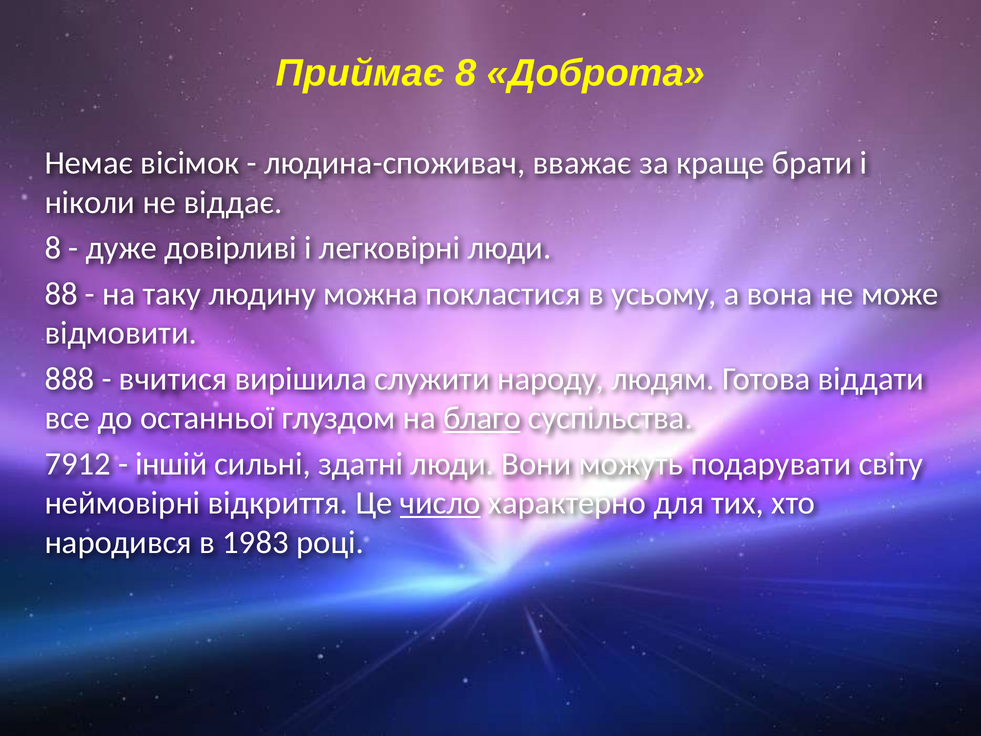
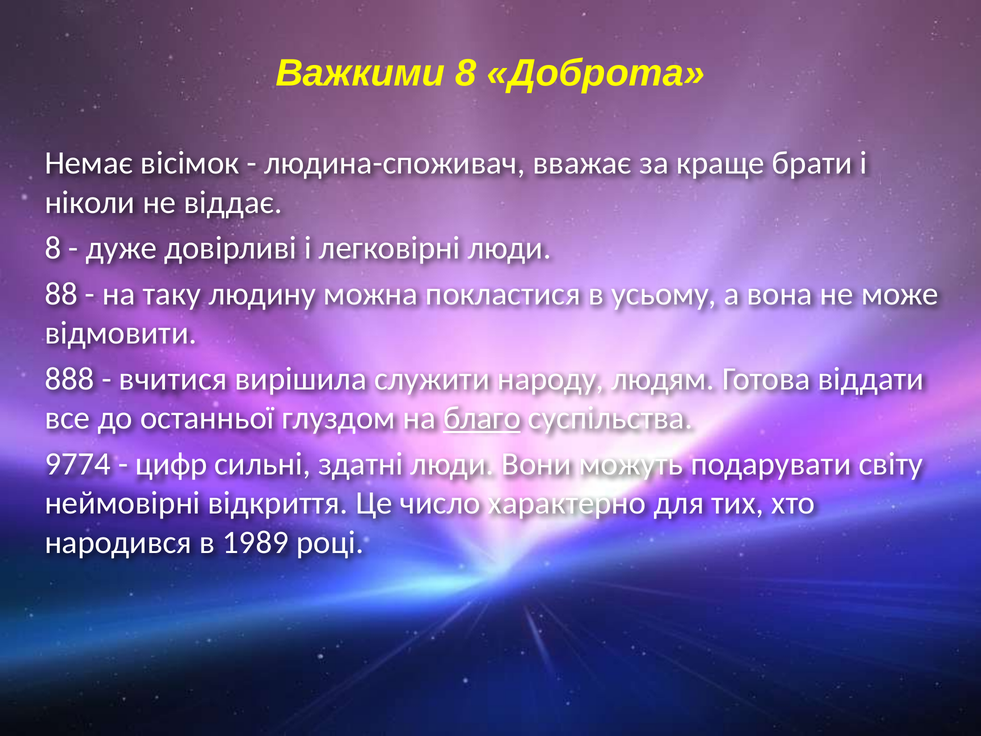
Приймає: Приймає -> Важкими (360, 73)
7912: 7912 -> 9774 (78, 464)
іншій: іншій -> цифр (171, 464)
число underline: present -> none (440, 503)
1983: 1983 -> 1989 (256, 542)
